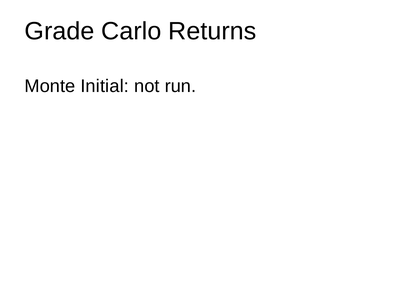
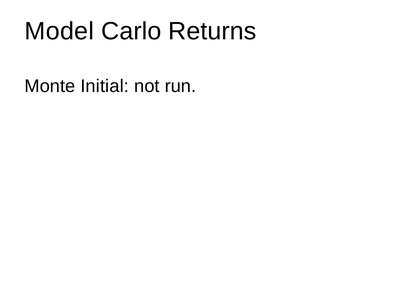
Grade: Grade -> Model (59, 31)
